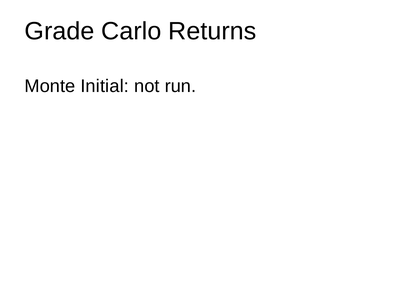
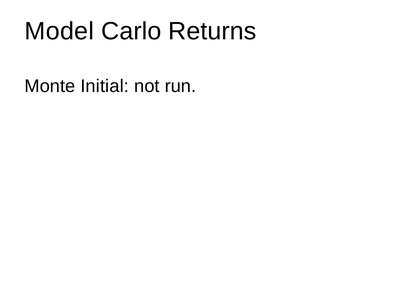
Grade: Grade -> Model (59, 31)
